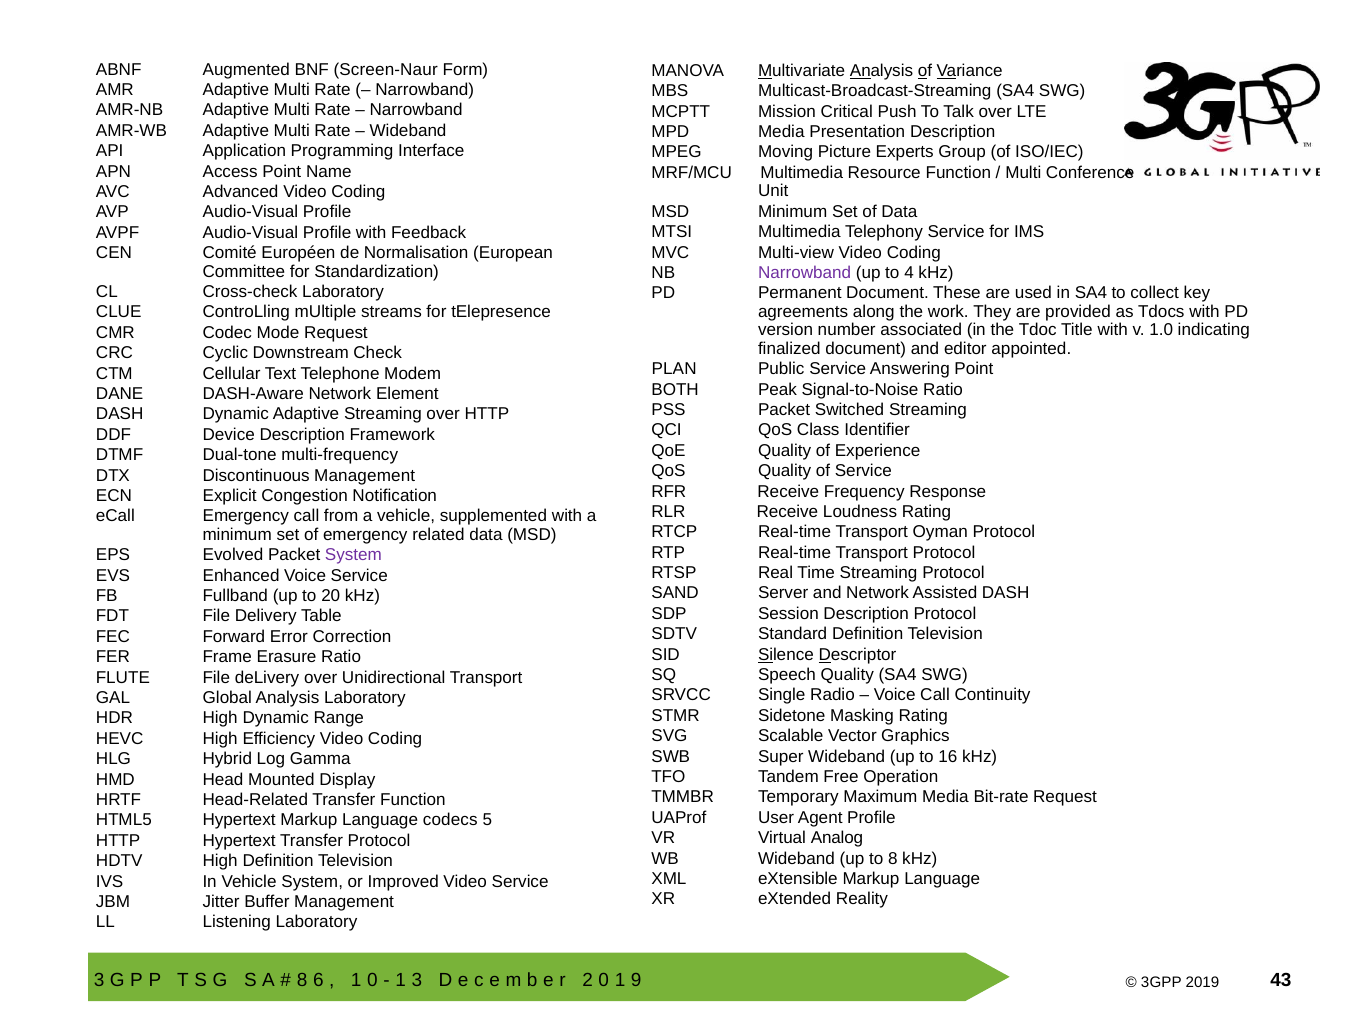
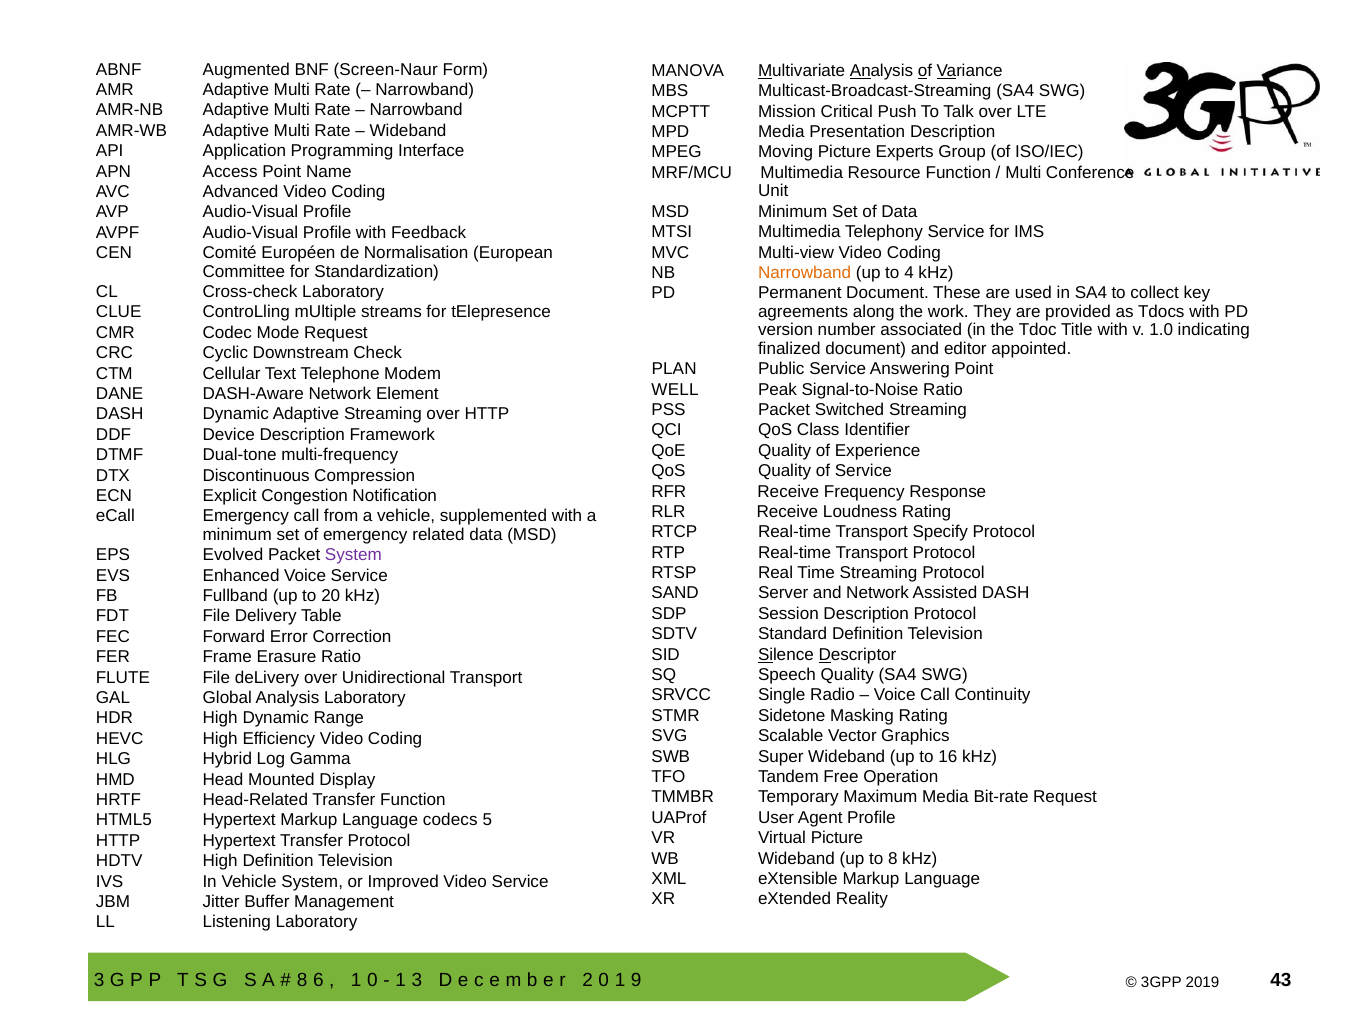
Narrowband colour: purple -> orange (805, 273)
BOTH: BOTH -> WELL (675, 389)
Discontinuous Management: Management -> Compression (365, 475)
Oyman: Oyman -> Specify (940, 532)
Virtual Analog: Analog -> Picture (837, 838)
